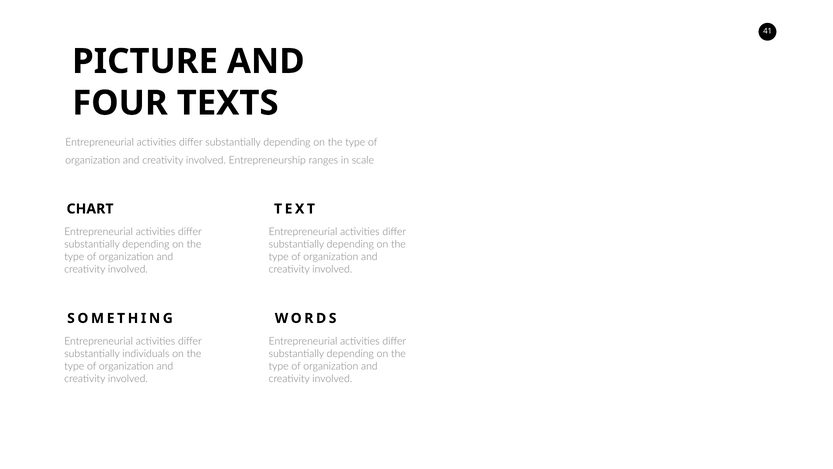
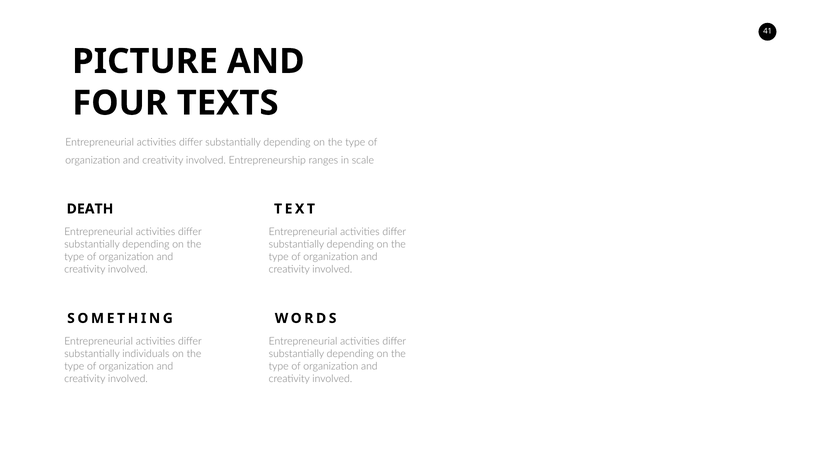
CHART: CHART -> DEATH (90, 209)
